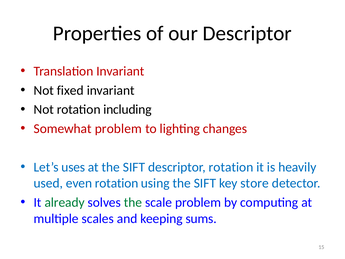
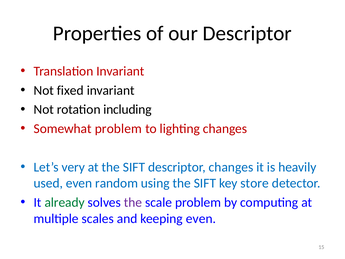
uses: uses -> very (73, 167)
descriptor rotation: rotation -> changes (231, 167)
even rotation: rotation -> random (117, 183)
the colour: green -> purple (133, 202)
keeping sums: sums -> even (201, 218)
